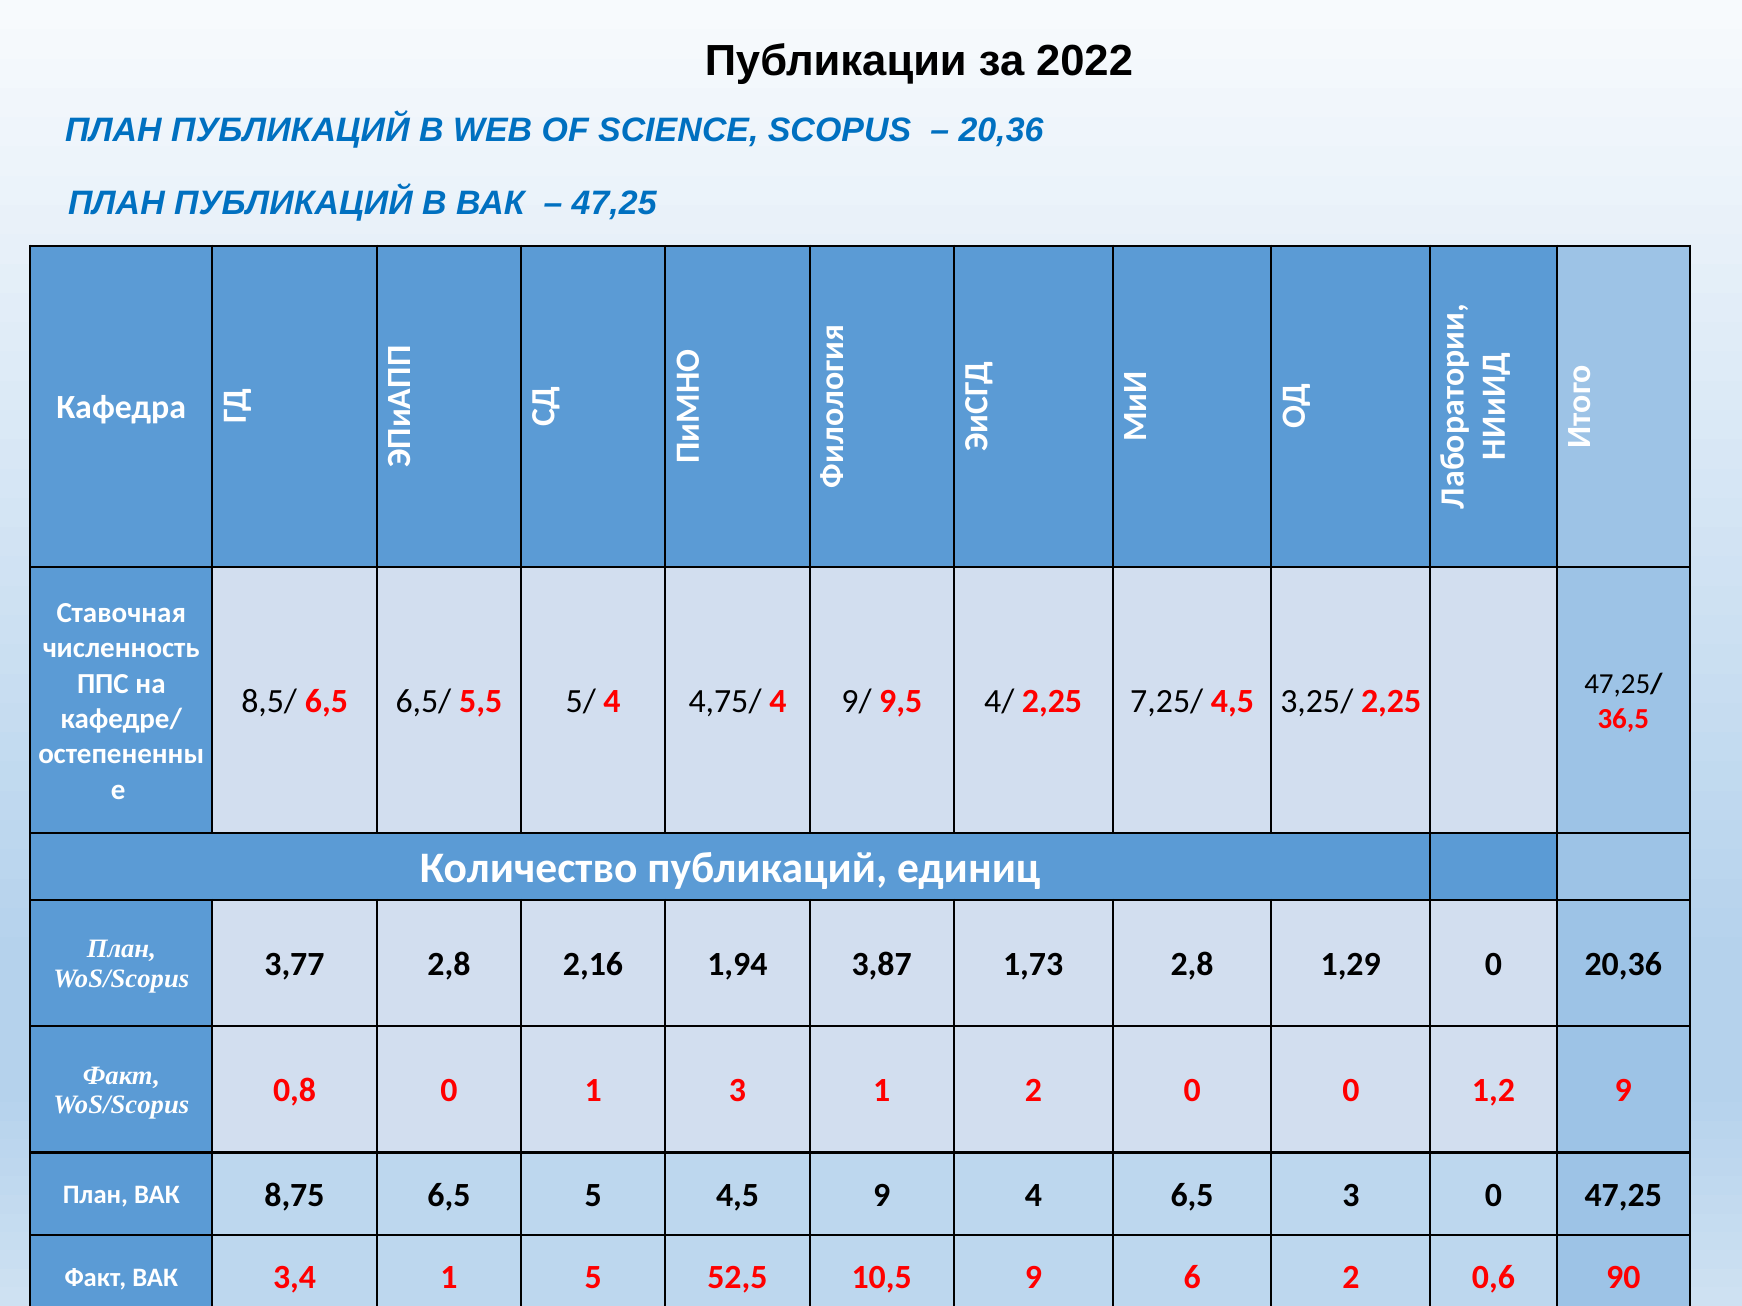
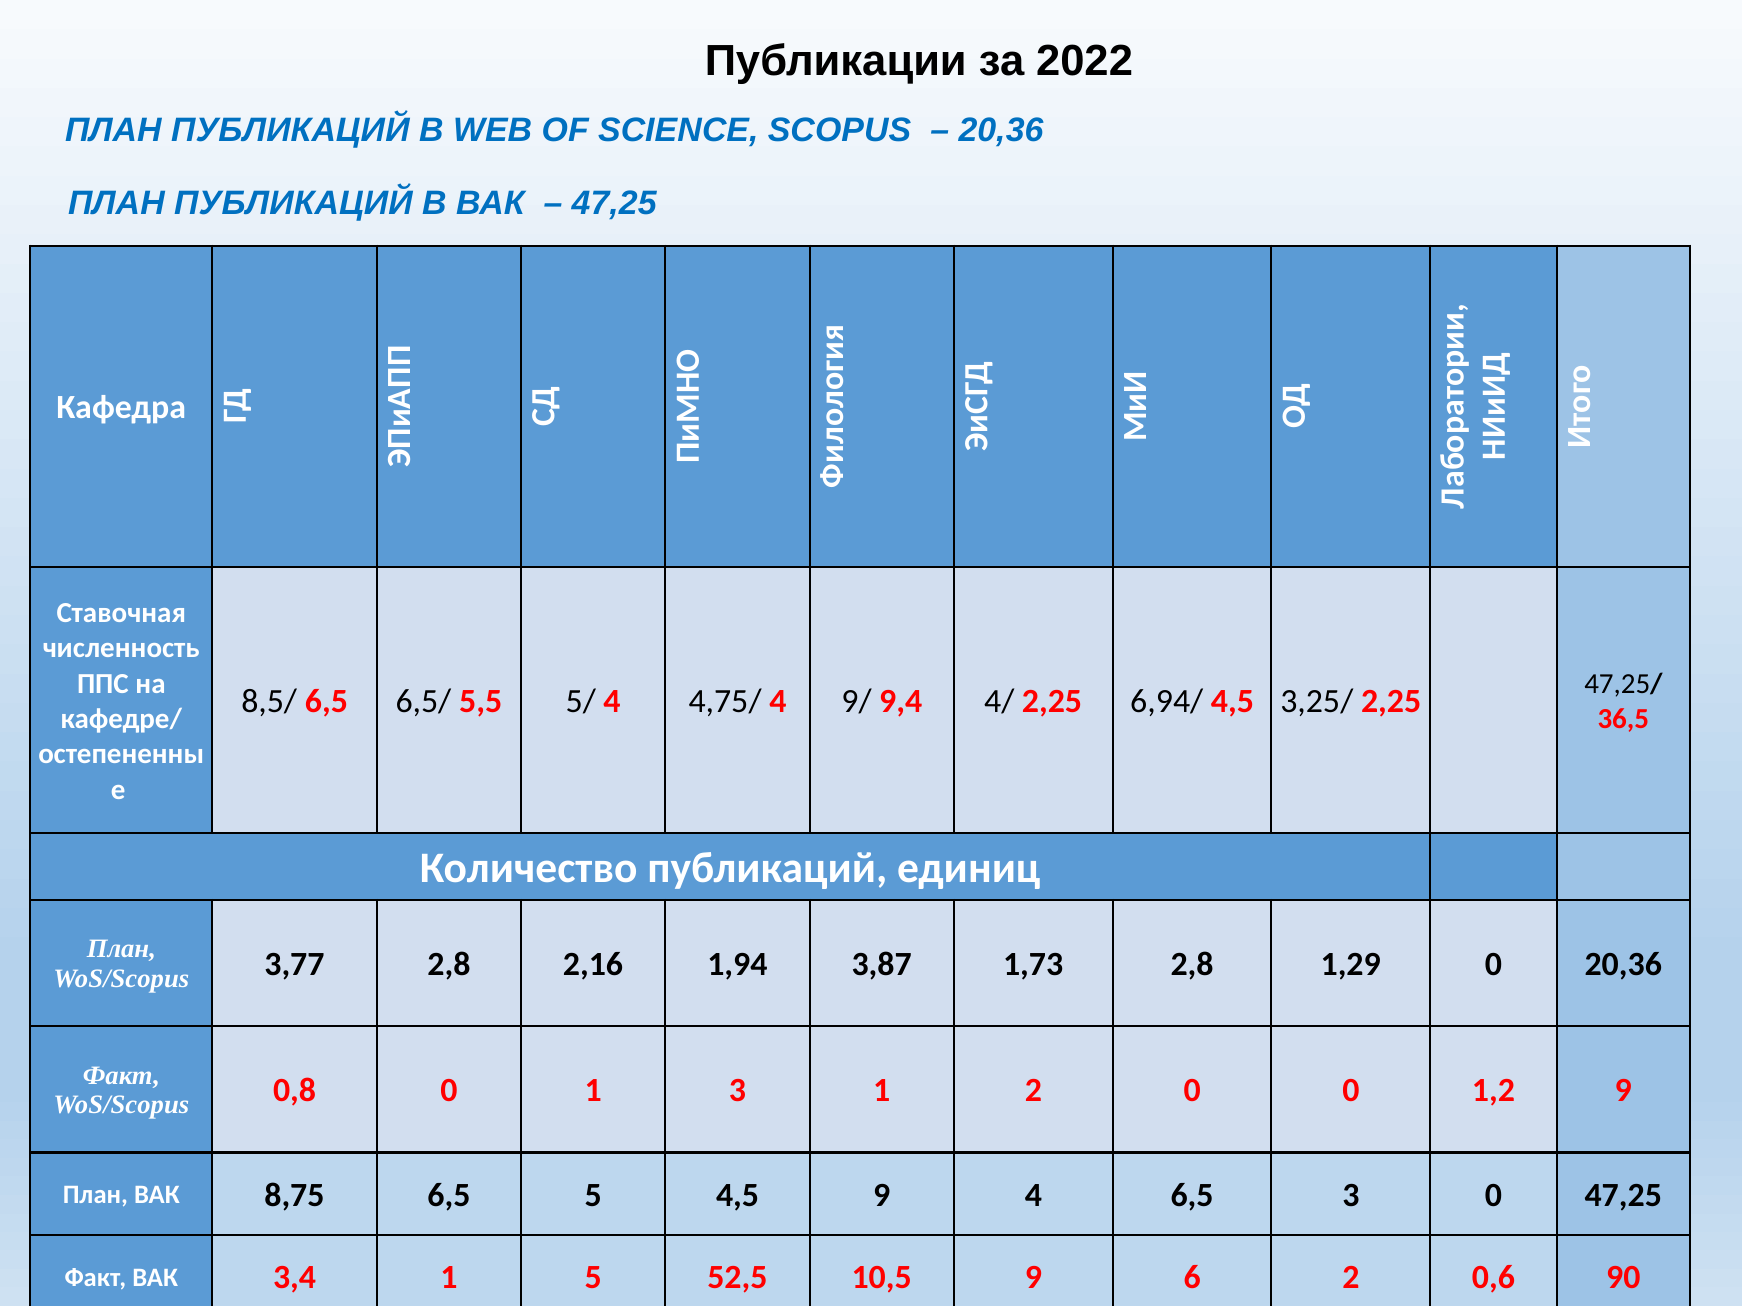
9,5: 9,5 -> 9,4 (901, 702)
7,25/: 7,25/ -> 6,94/ (1167, 702)
